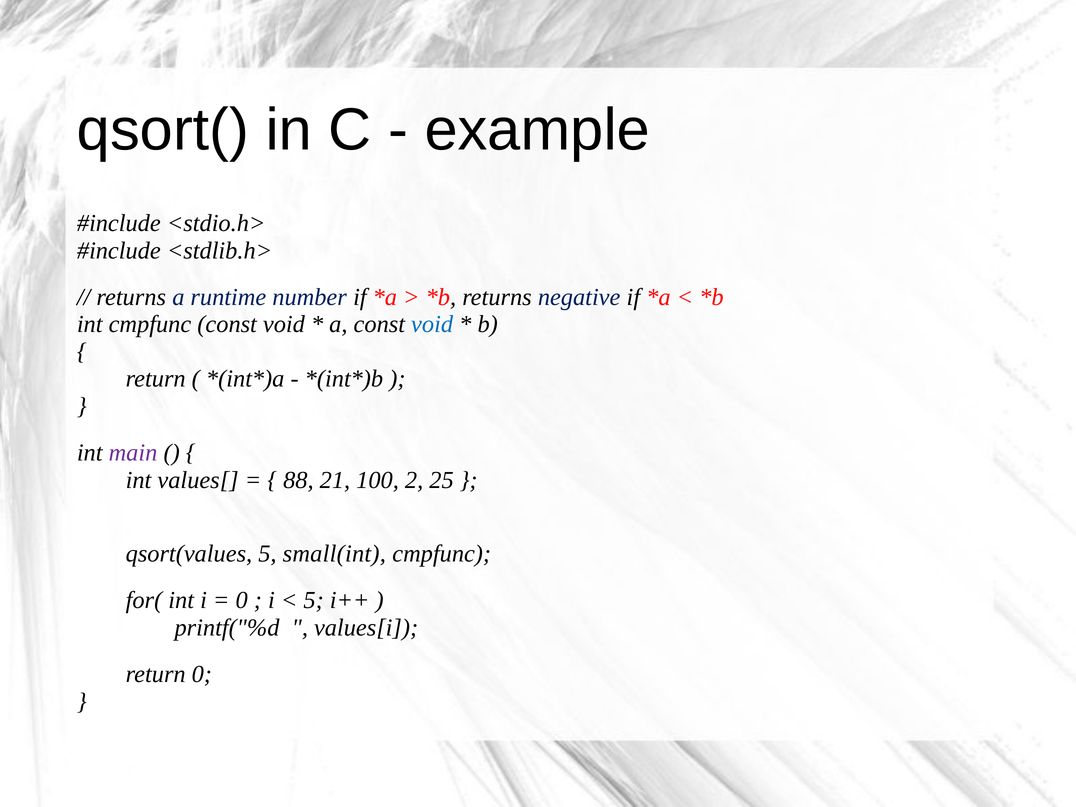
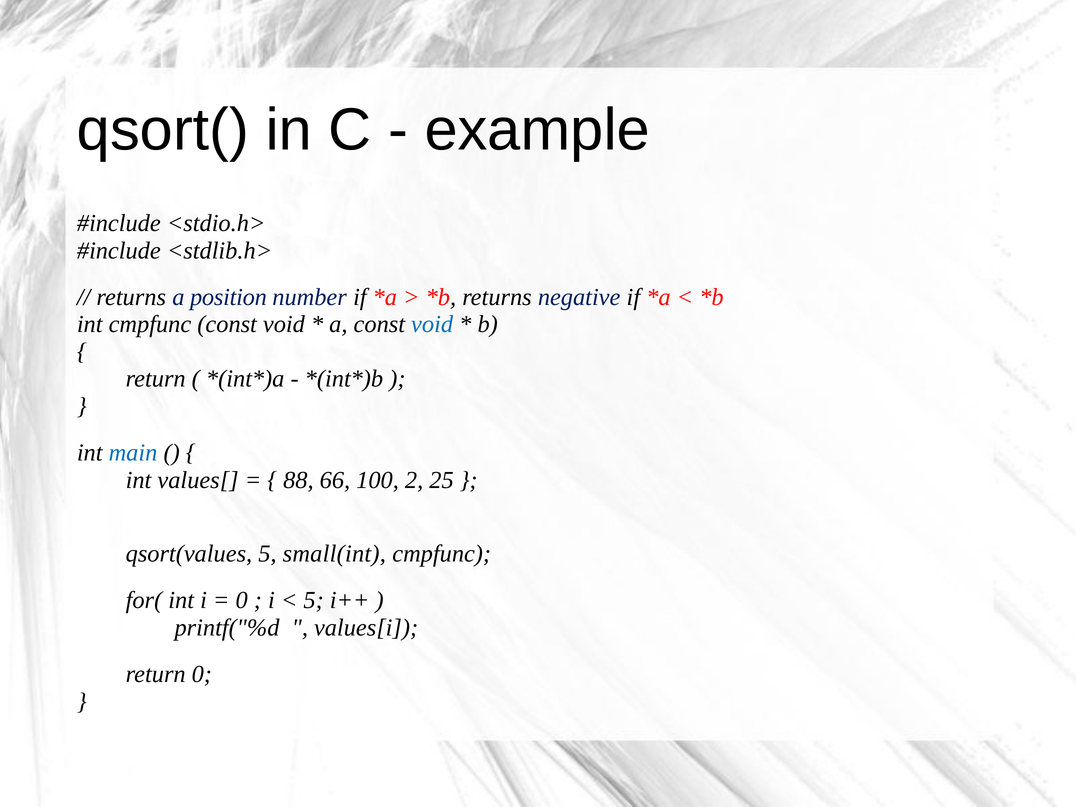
runtime: runtime -> position (228, 297)
main colour: purple -> blue (133, 453)
21: 21 -> 66 (335, 480)
